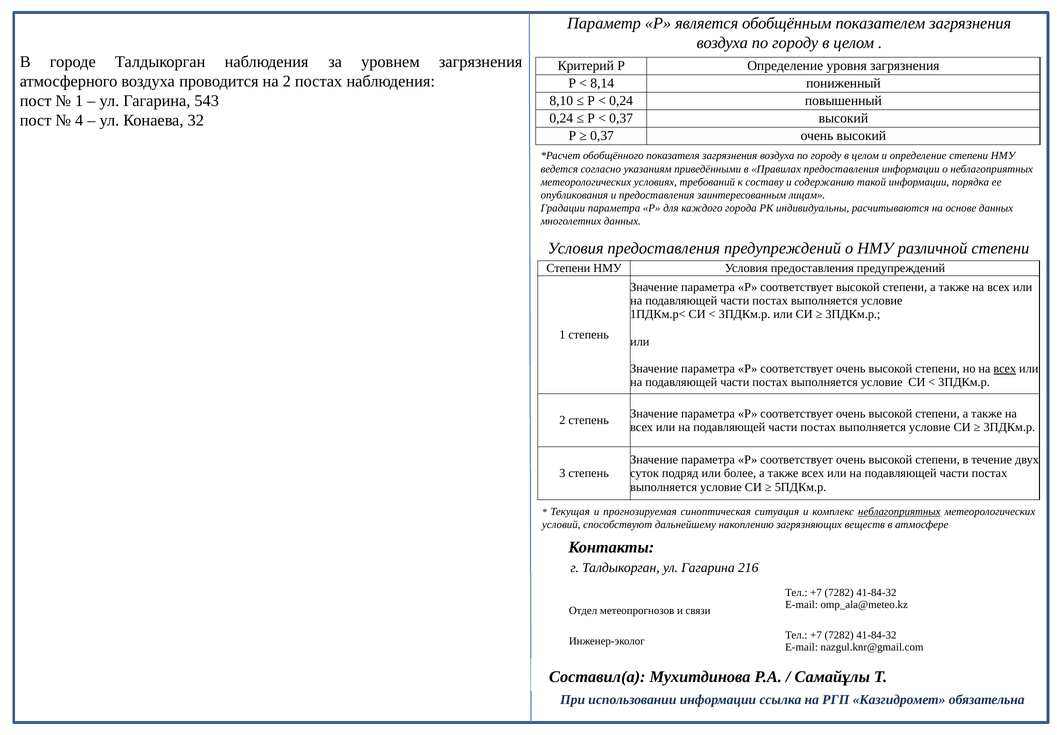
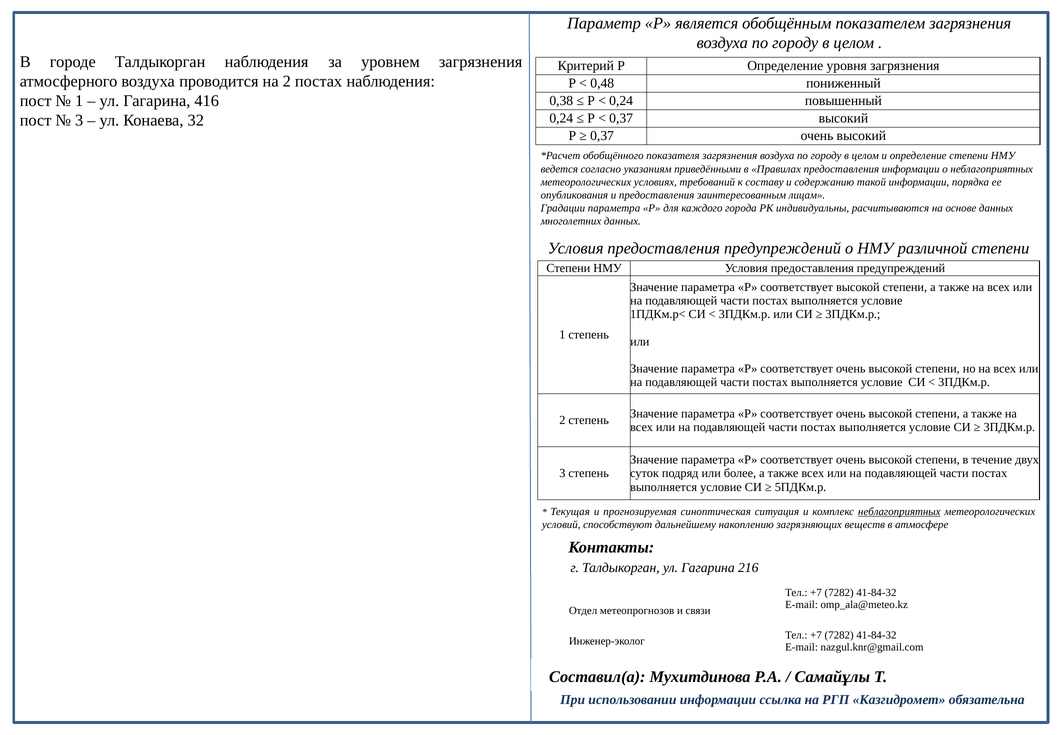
8,14: 8,14 -> 0,48 (602, 83)
543: 543 -> 416 (207, 101)
8,10: 8,10 -> 0,38 (561, 101)
4: 4 -> 3 (79, 121)
всех underline: present -> none (1005, 369)
